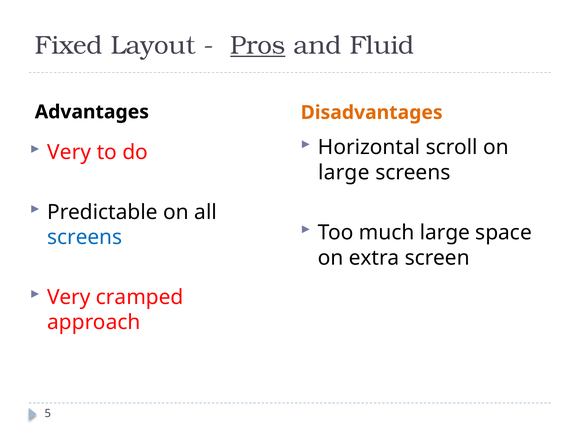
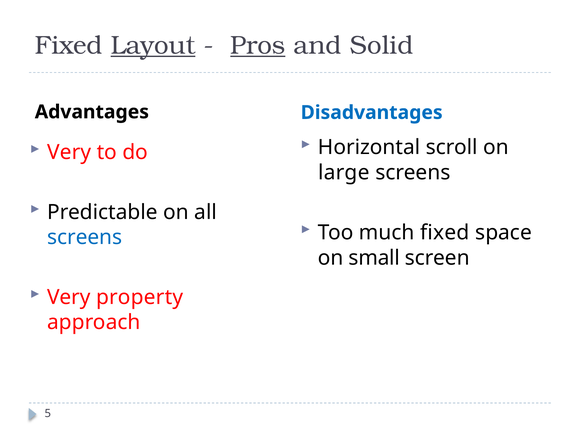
Layout underline: none -> present (153, 45)
Fluid: Fluid -> Solid (382, 45)
Disadvantages colour: orange -> blue (372, 113)
much large: large -> fixed (445, 233)
extra: extra -> small (374, 258)
cramped: cramped -> property (140, 297)
